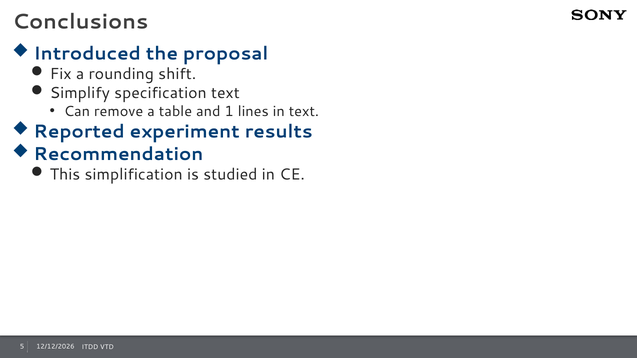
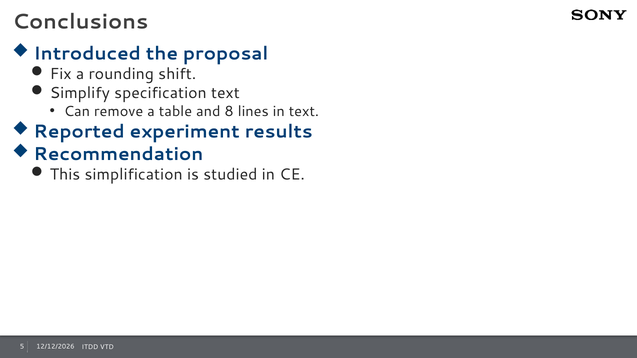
1: 1 -> 8 (229, 111)
